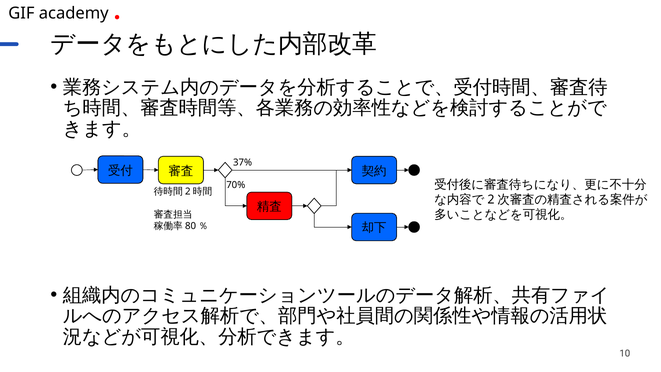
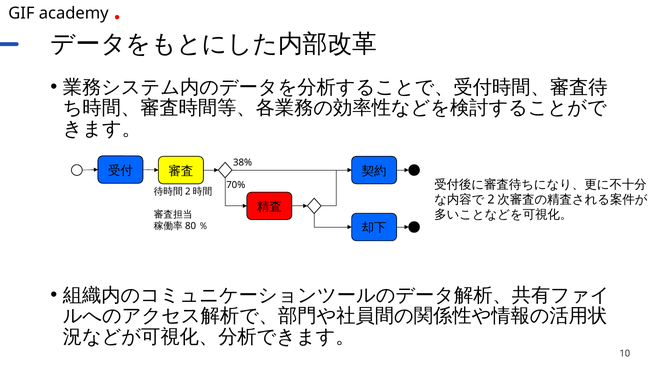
37%: 37% -> 38% (243, 163)
